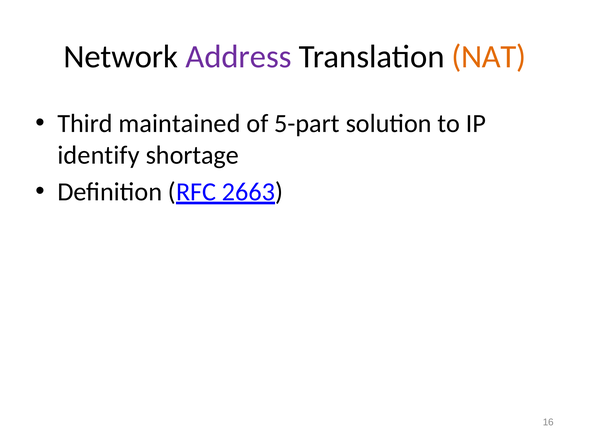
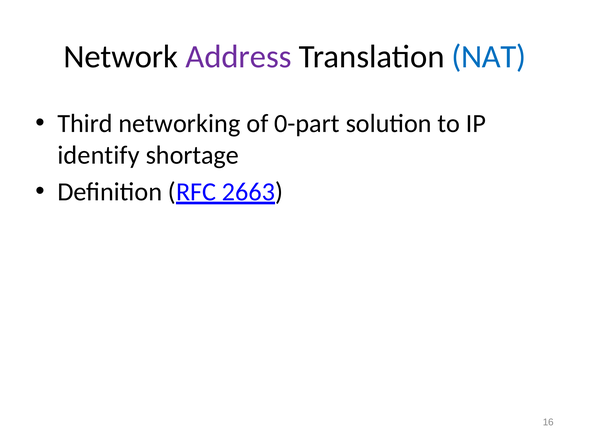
NAT colour: orange -> blue (489, 57)
maintained: maintained -> networking (179, 124)
5-part: 5-part -> 0-part (307, 124)
